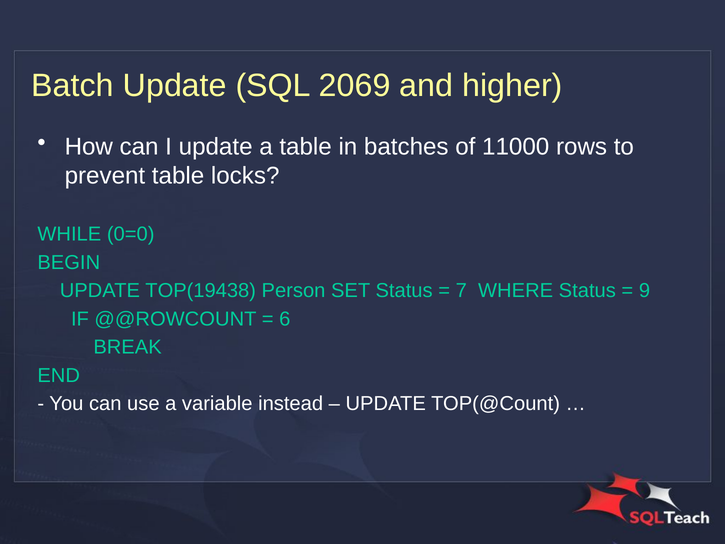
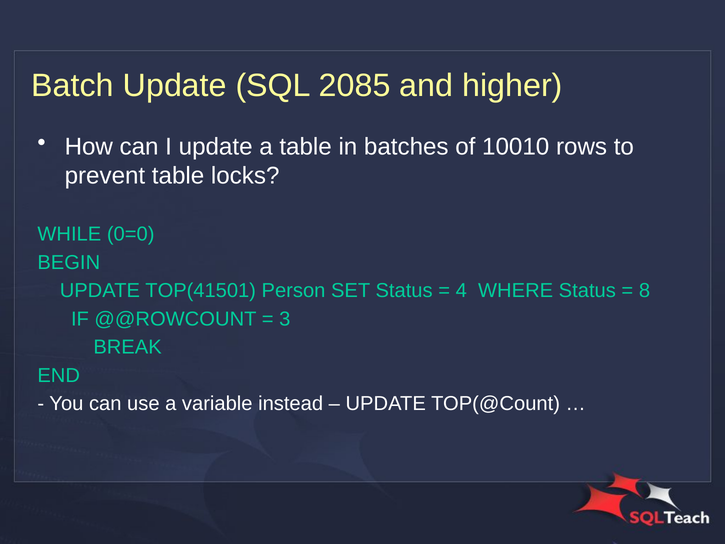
2069: 2069 -> 2085 (355, 85)
11000: 11000 -> 10010 (516, 147)
TOP(19438: TOP(19438 -> TOP(41501 (201, 291)
7: 7 -> 4 (461, 291)
9: 9 -> 8 (644, 291)
6: 6 -> 3 (285, 319)
